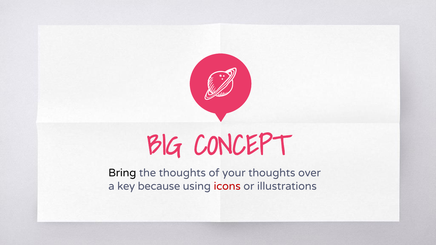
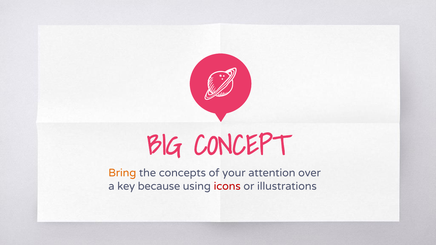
Bring colour: black -> orange (122, 173)
the thoughts: thoughts -> concepts (182, 173)
your thoughts: thoughts -> attention (272, 173)
